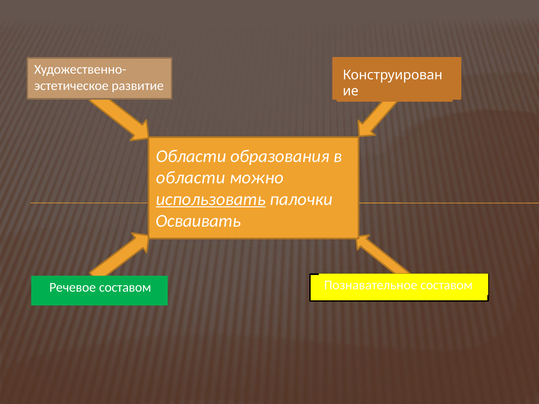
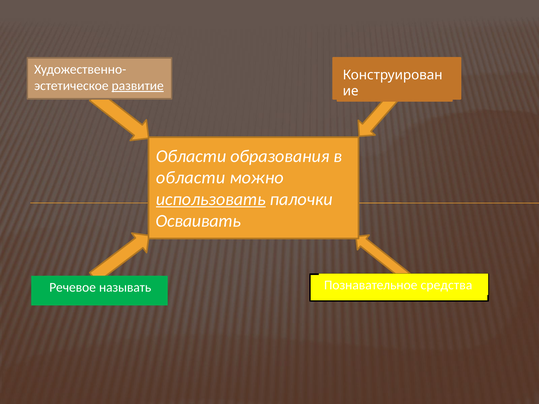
развитие underline: none -> present (138, 86)
Познавательное составом: составом -> средства (446, 285)
Речевое составом: составом -> называть (125, 288)
